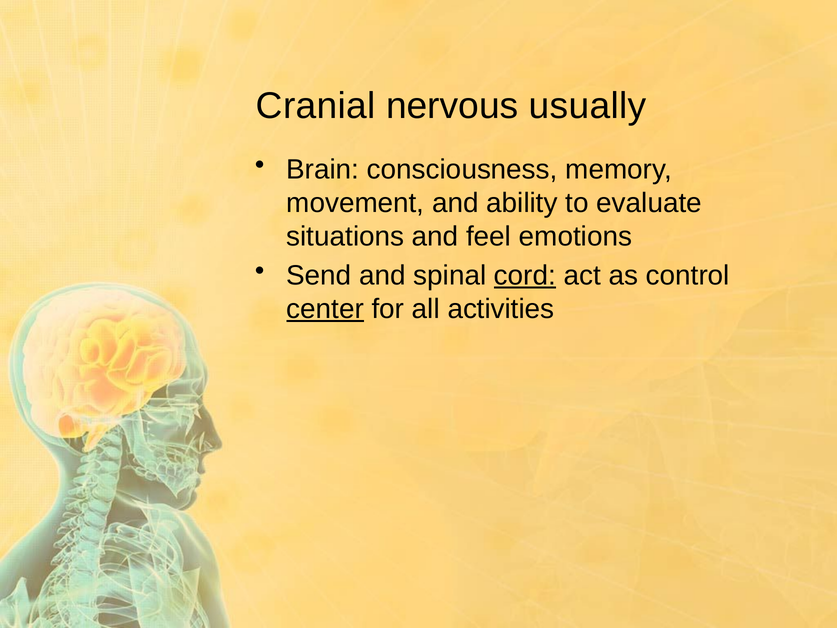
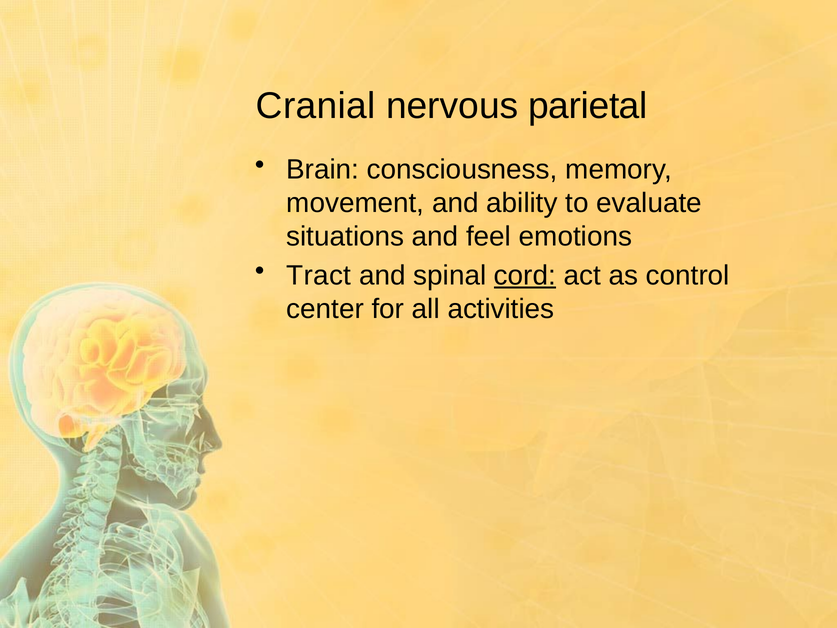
usually: usually -> parietal (588, 106)
Send: Send -> Tract (319, 275)
center underline: present -> none (325, 309)
